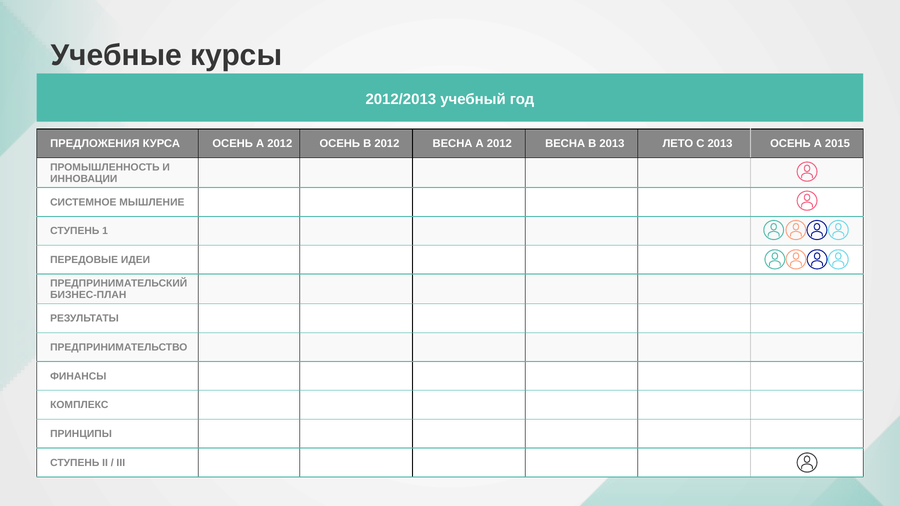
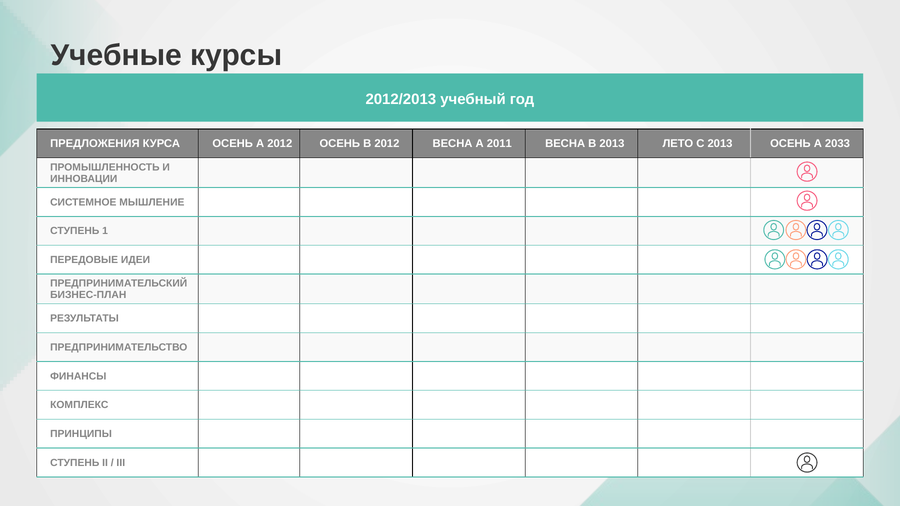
ВЕСНА А 2012: 2012 -> 2011 (499, 144)
2015: 2015 -> 2033 (837, 144)
